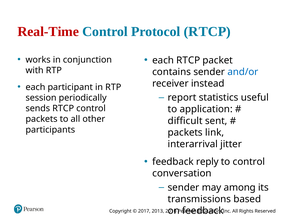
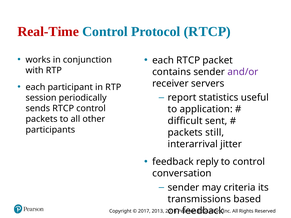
and/or colour: blue -> purple (243, 72)
instead: instead -> servers (208, 84)
link: link -> still (215, 133)
among: among -> criteria (240, 188)
